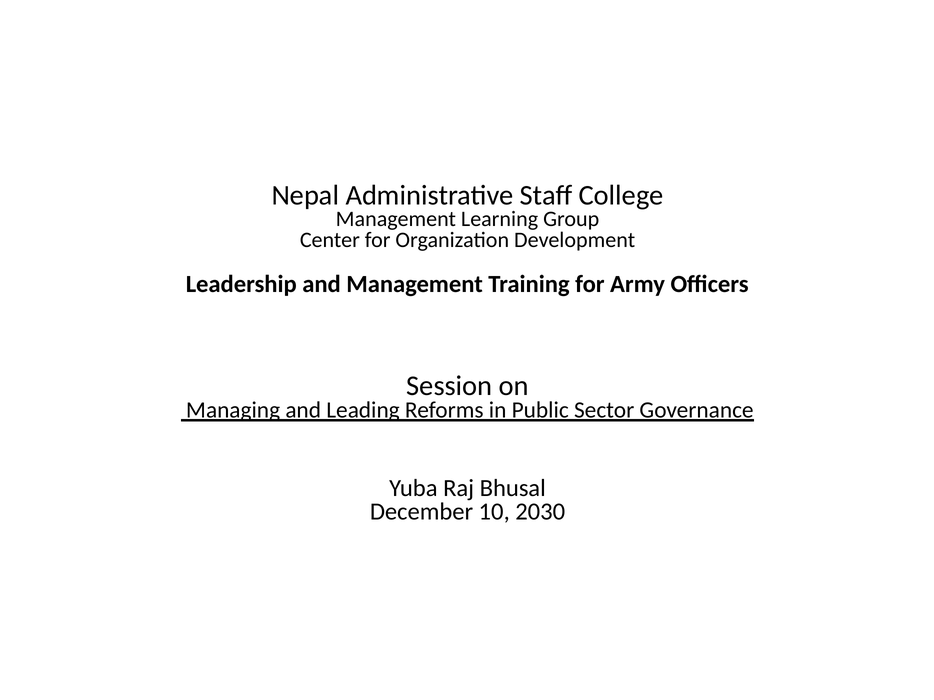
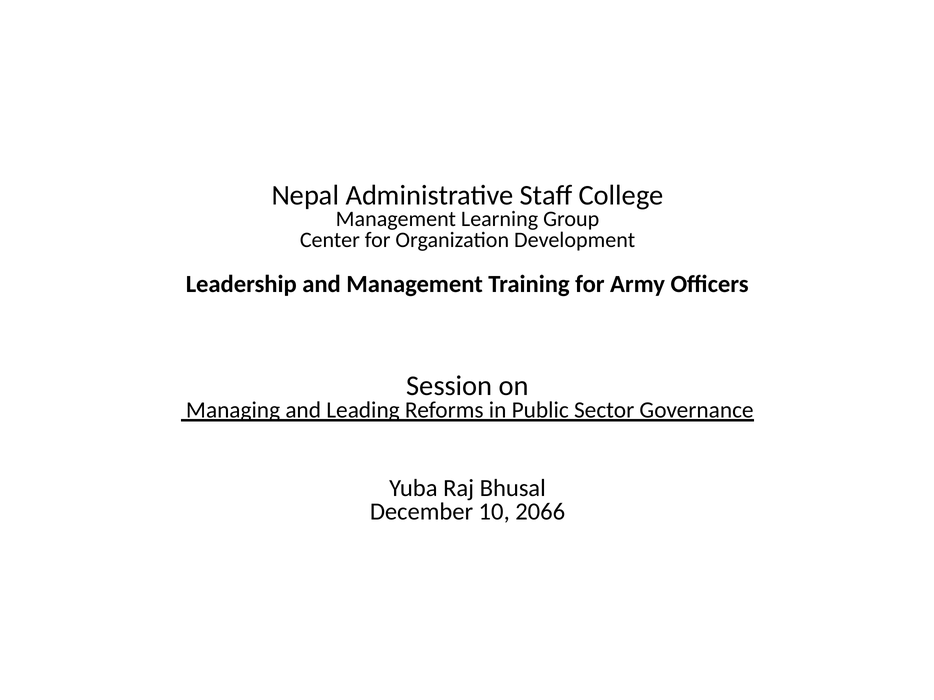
2030: 2030 -> 2066 (540, 512)
